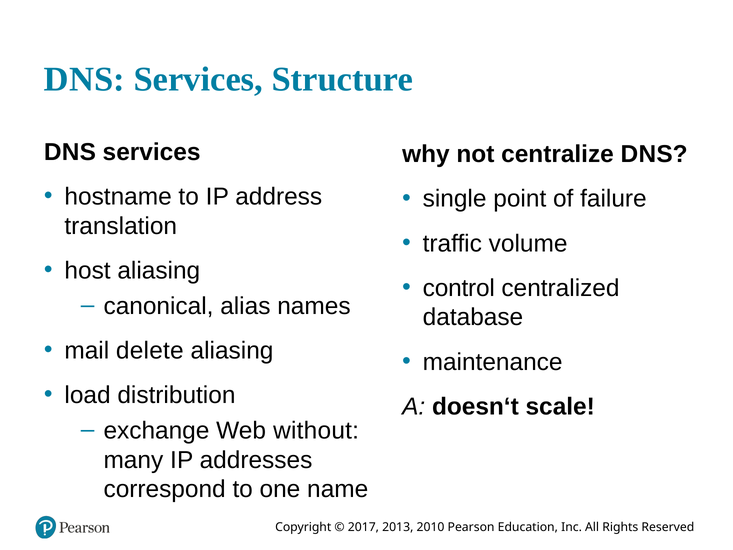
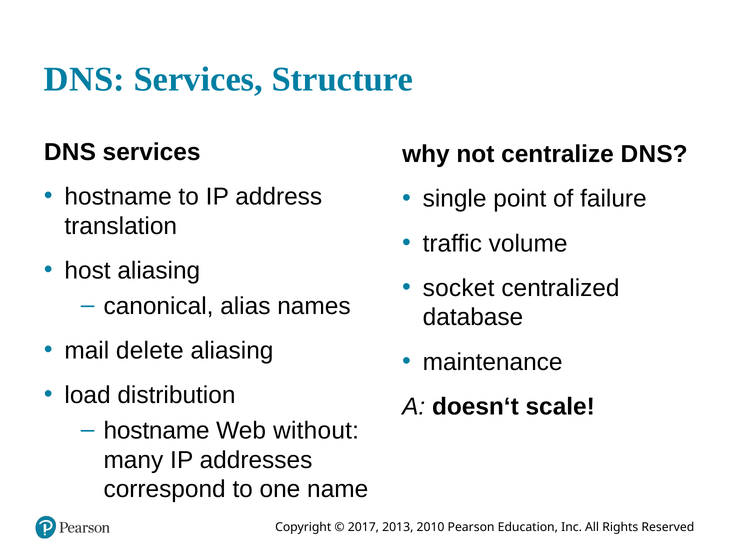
control: control -> socket (459, 288)
exchange: exchange -> hostname (157, 431)
